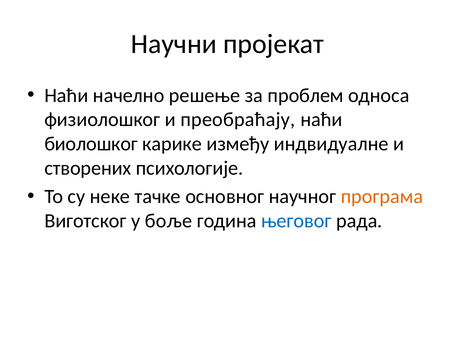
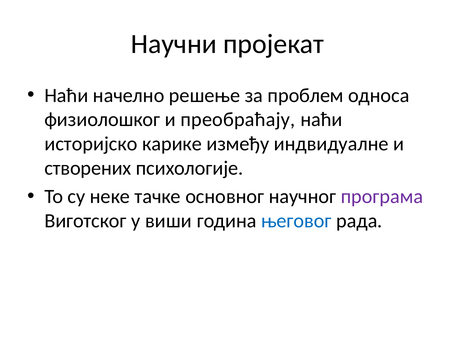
биолошког: биолошког -> историјско (91, 144)
програма colour: orange -> purple (382, 197)
боље: боље -> виши (168, 221)
